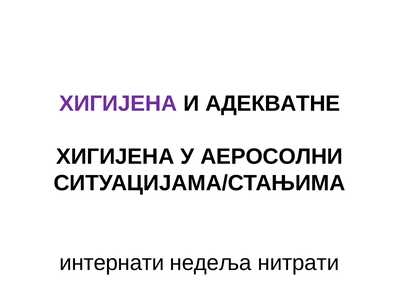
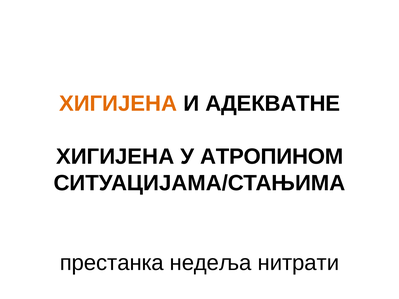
ХИГИЈЕНА colour: purple -> orange (118, 104)
АЕРОСОЛНИ: АЕРОСОЛНИ -> АТРОПИНОМ (272, 157)
интернати: интернати -> престанка (112, 263)
